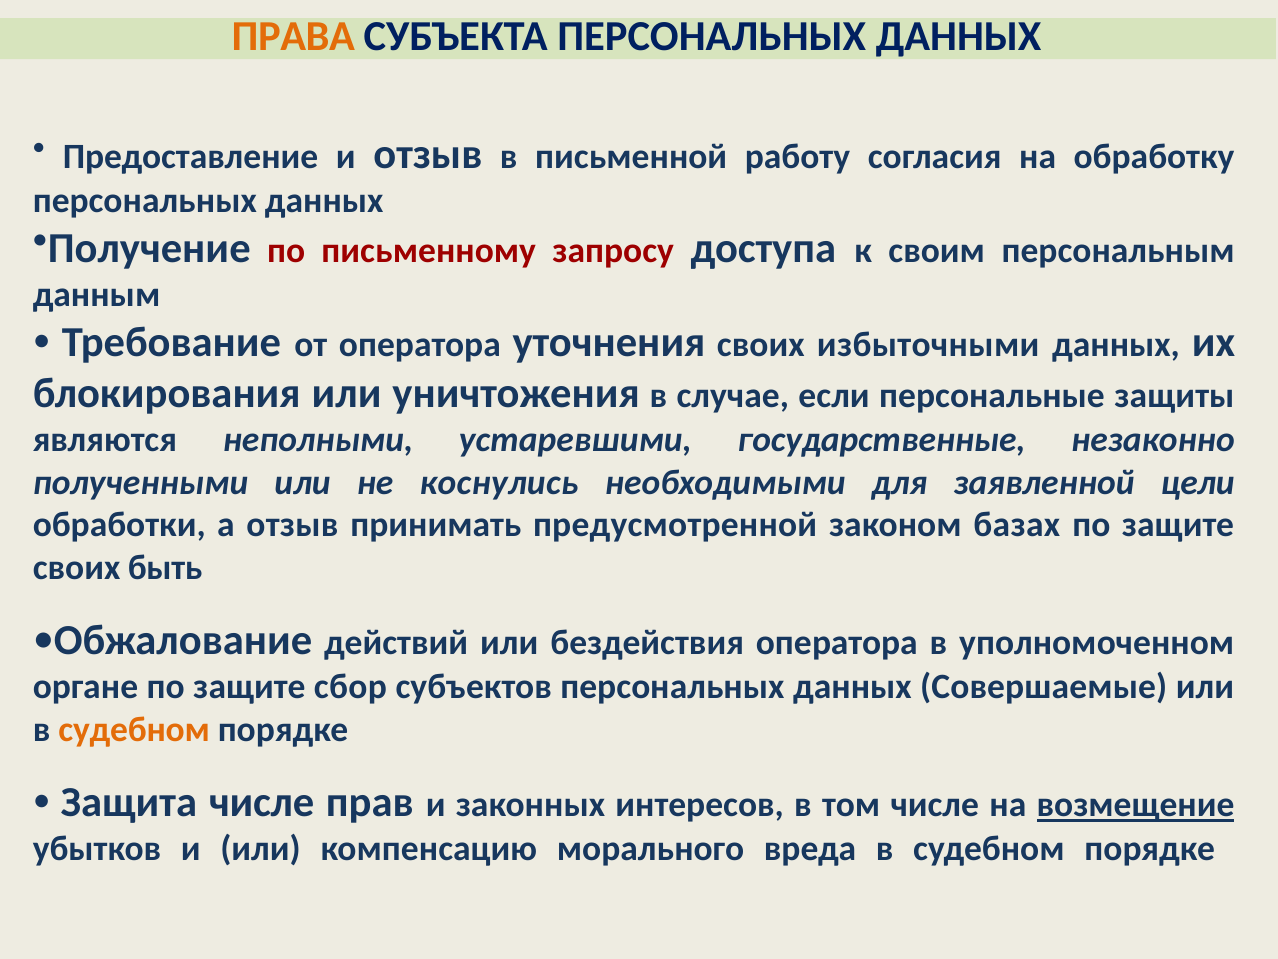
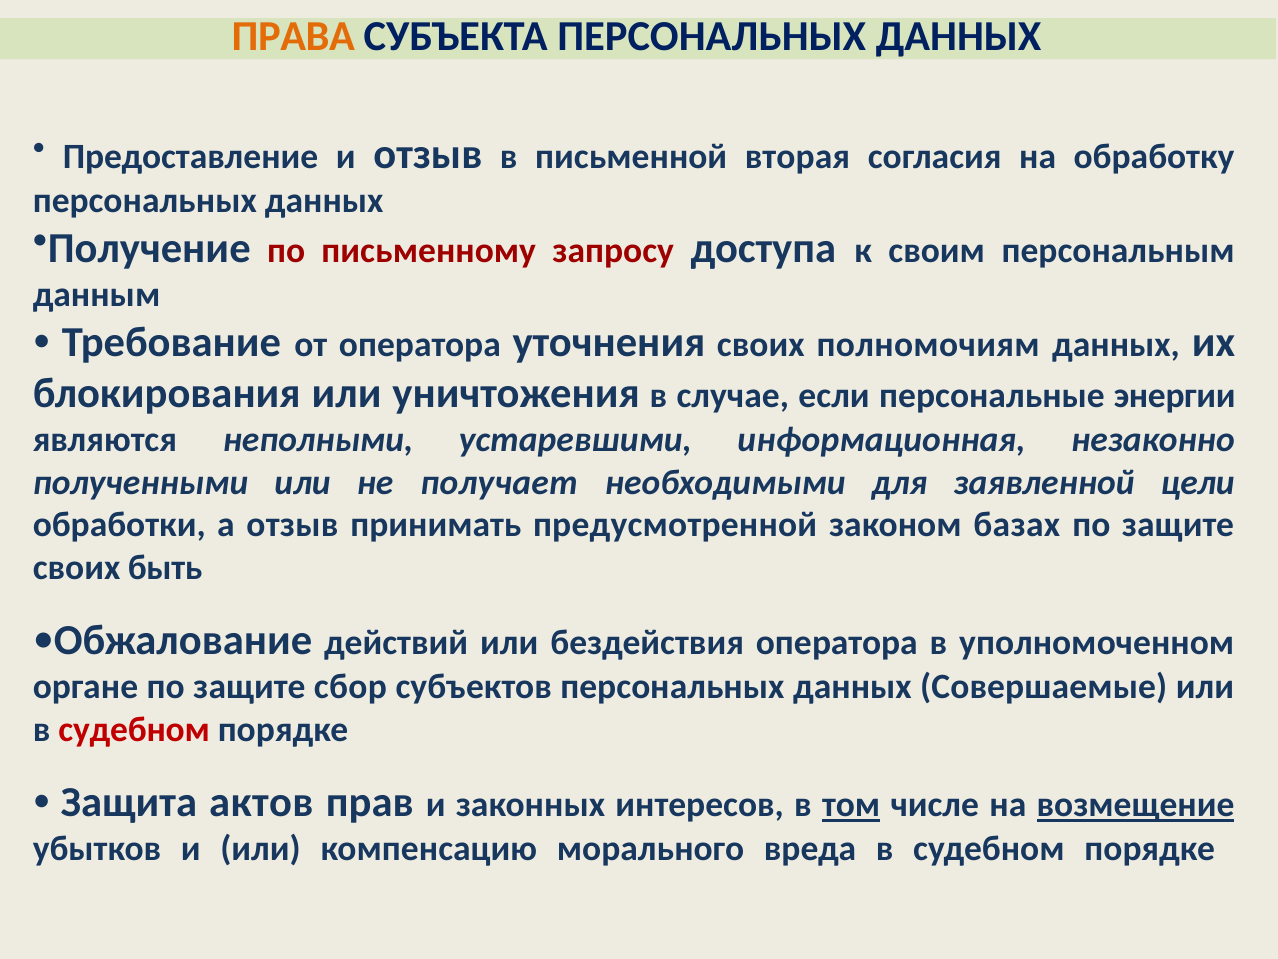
работу: работу -> вторая (797, 157)
избыточными: избыточными -> полномочиям (928, 345)
защиты: защиты -> энергии (1175, 396)
государственные: государственные -> информационная (881, 440)
коснулись: коснулись -> получает (499, 482)
судебном colour: orange -> red (134, 729)
Защита числе: числе -> актов (261, 802)
том underline: none -> present (851, 805)
